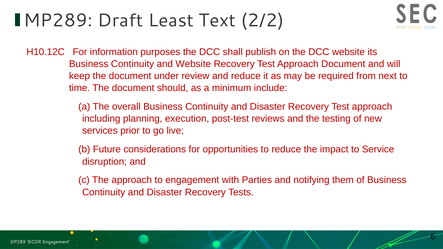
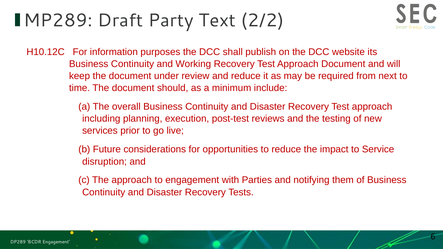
Least: Least -> Party (171, 21)
and Website: Website -> Working (193, 64)
